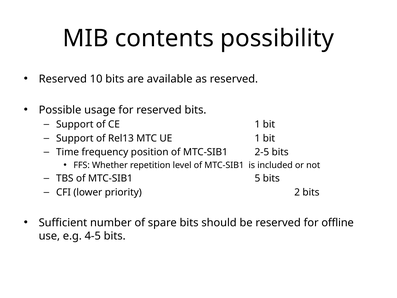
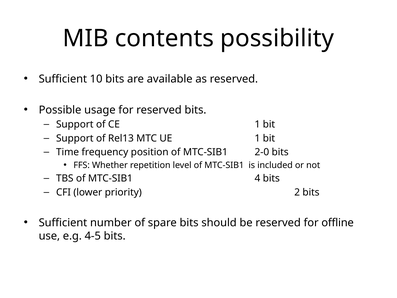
Reserved: Reserved -> Sufficient (63, 79)
2-5: 2-5 -> 2-0 (262, 152)
5: 5 -> 4 (257, 178)
